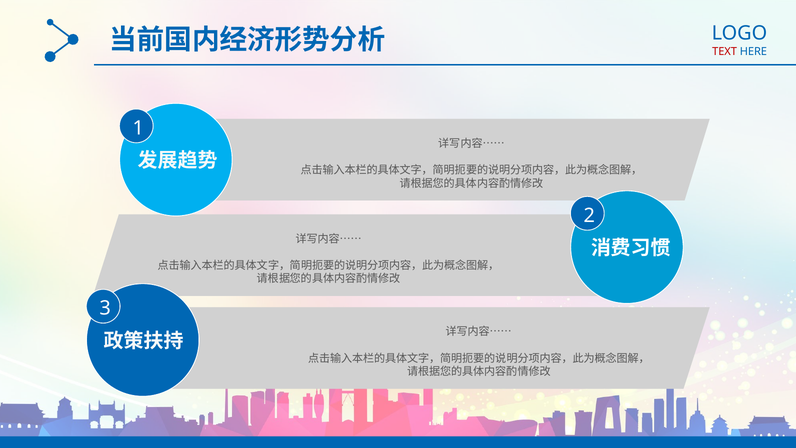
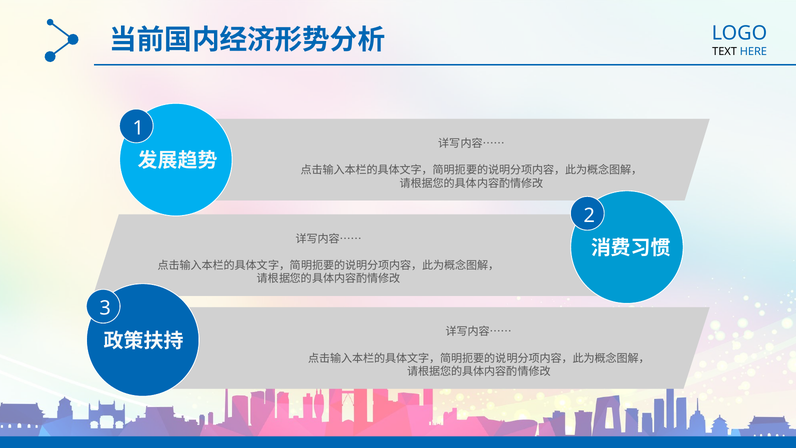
TEXT colour: red -> black (725, 51)
